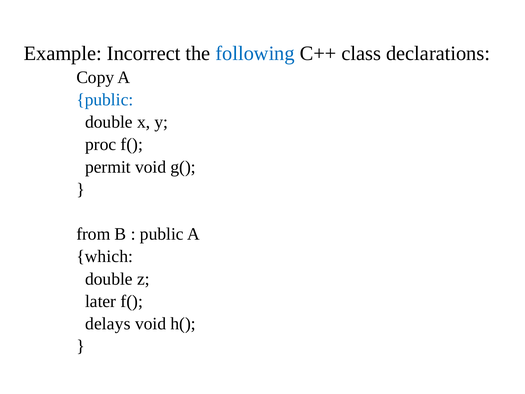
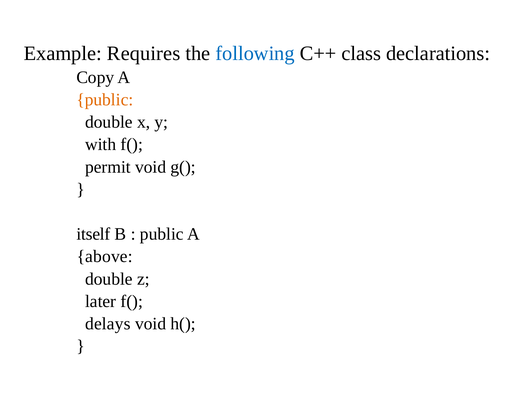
Incorrect: Incorrect -> Requires (144, 53)
public colour: blue -> orange (105, 100)
proc: proc -> with (101, 144)
from: from -> itself (93, 234)
which: which -> above (105, 256)
